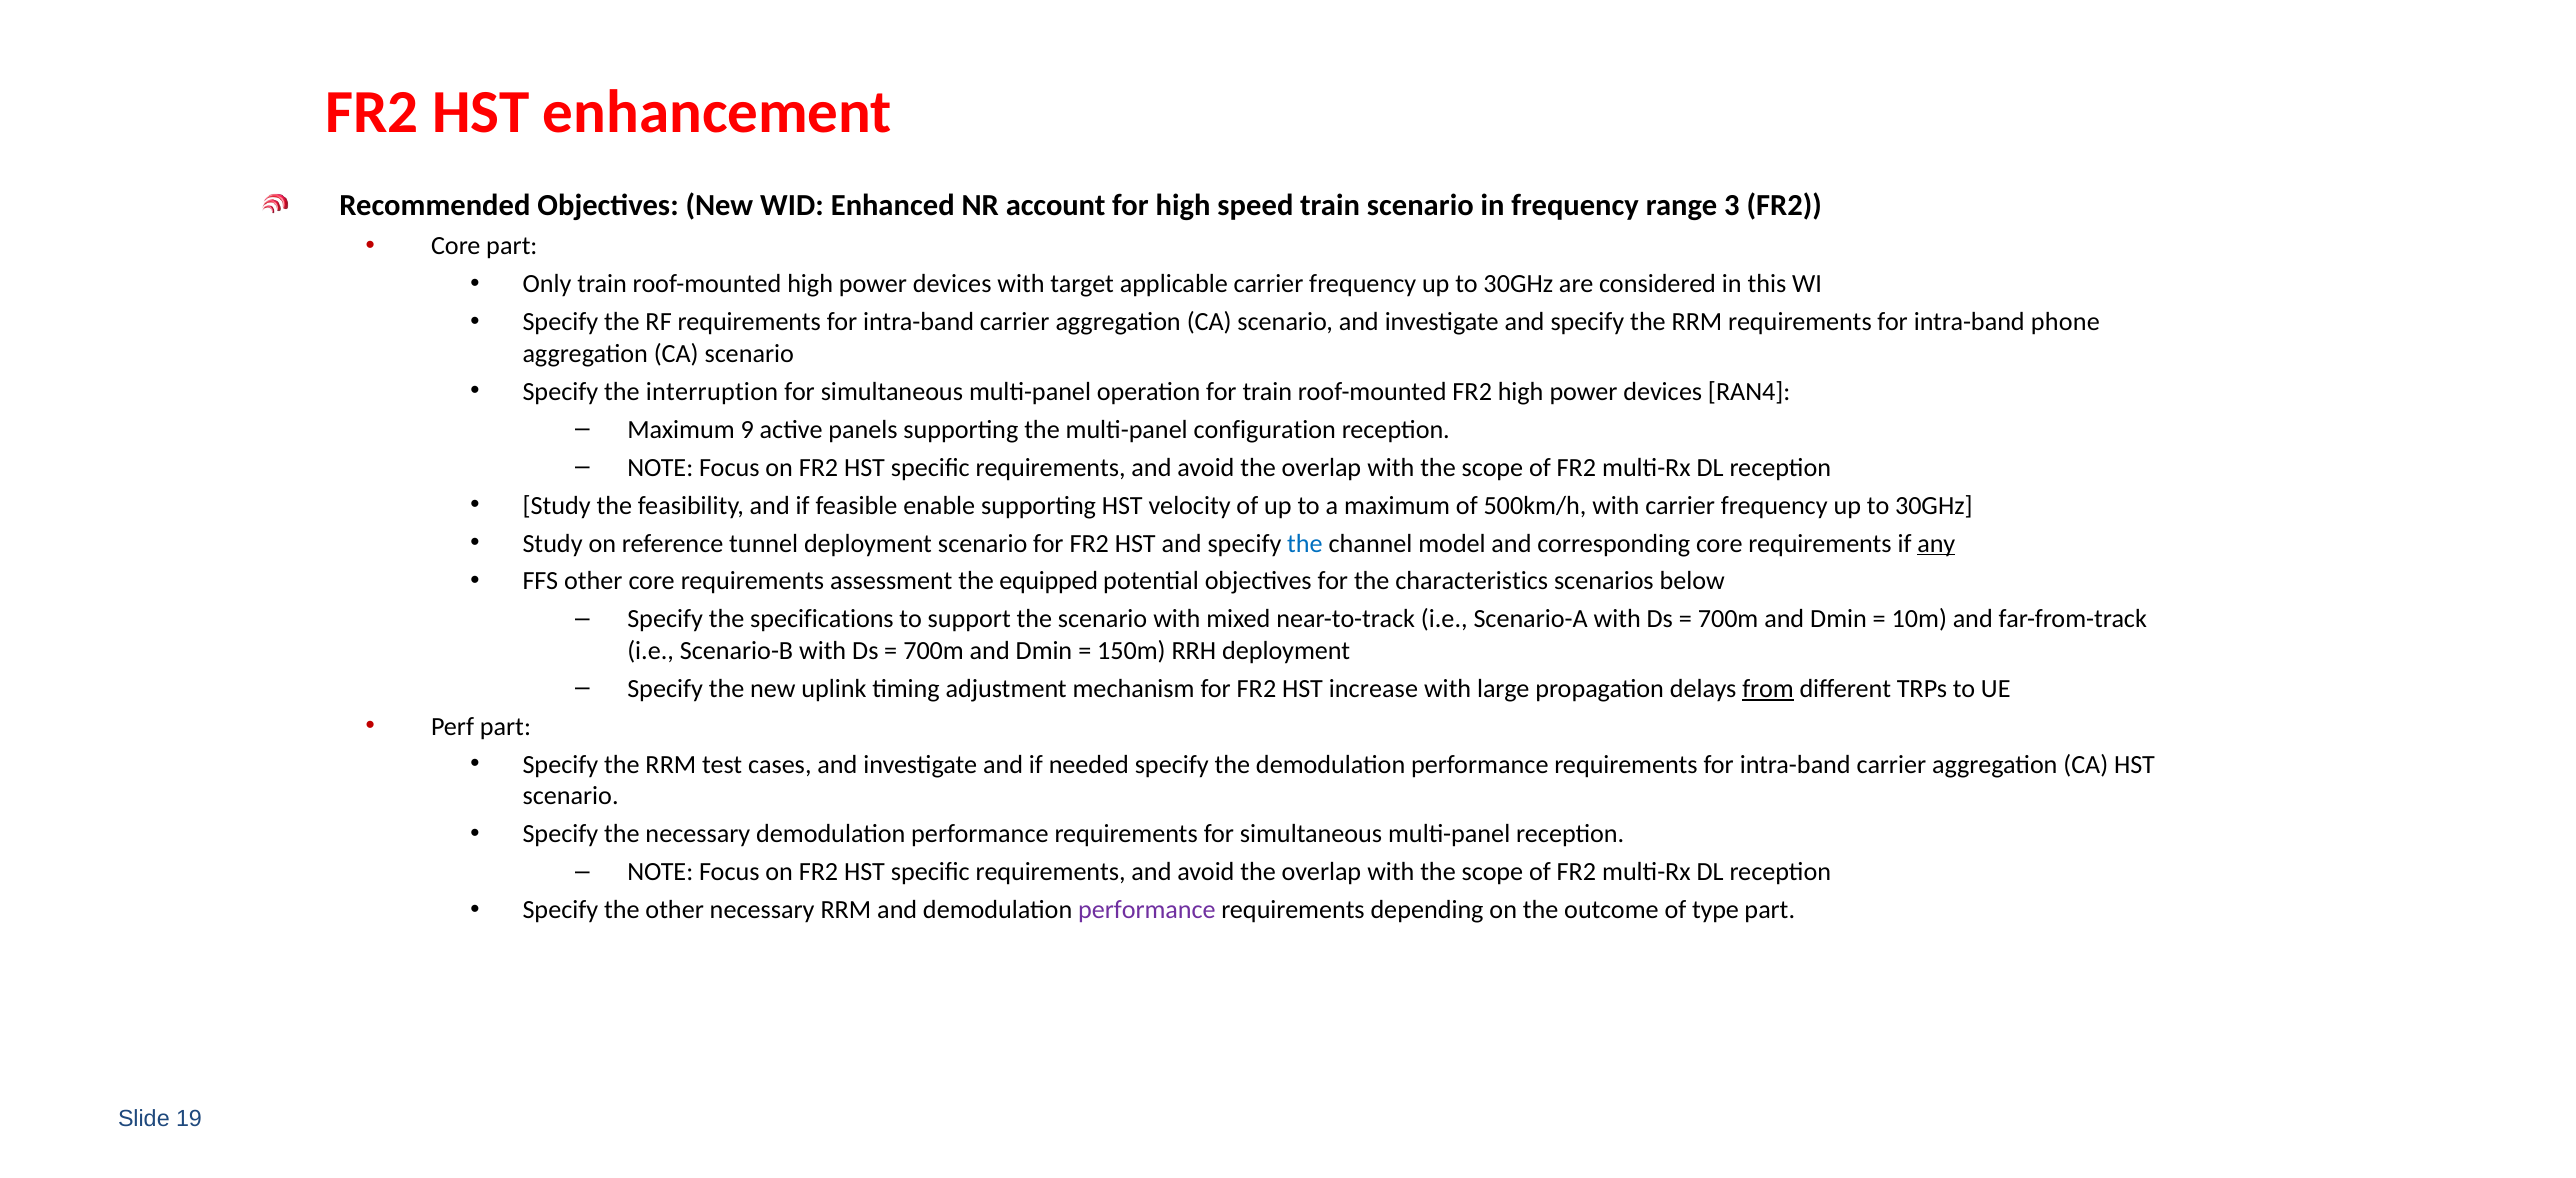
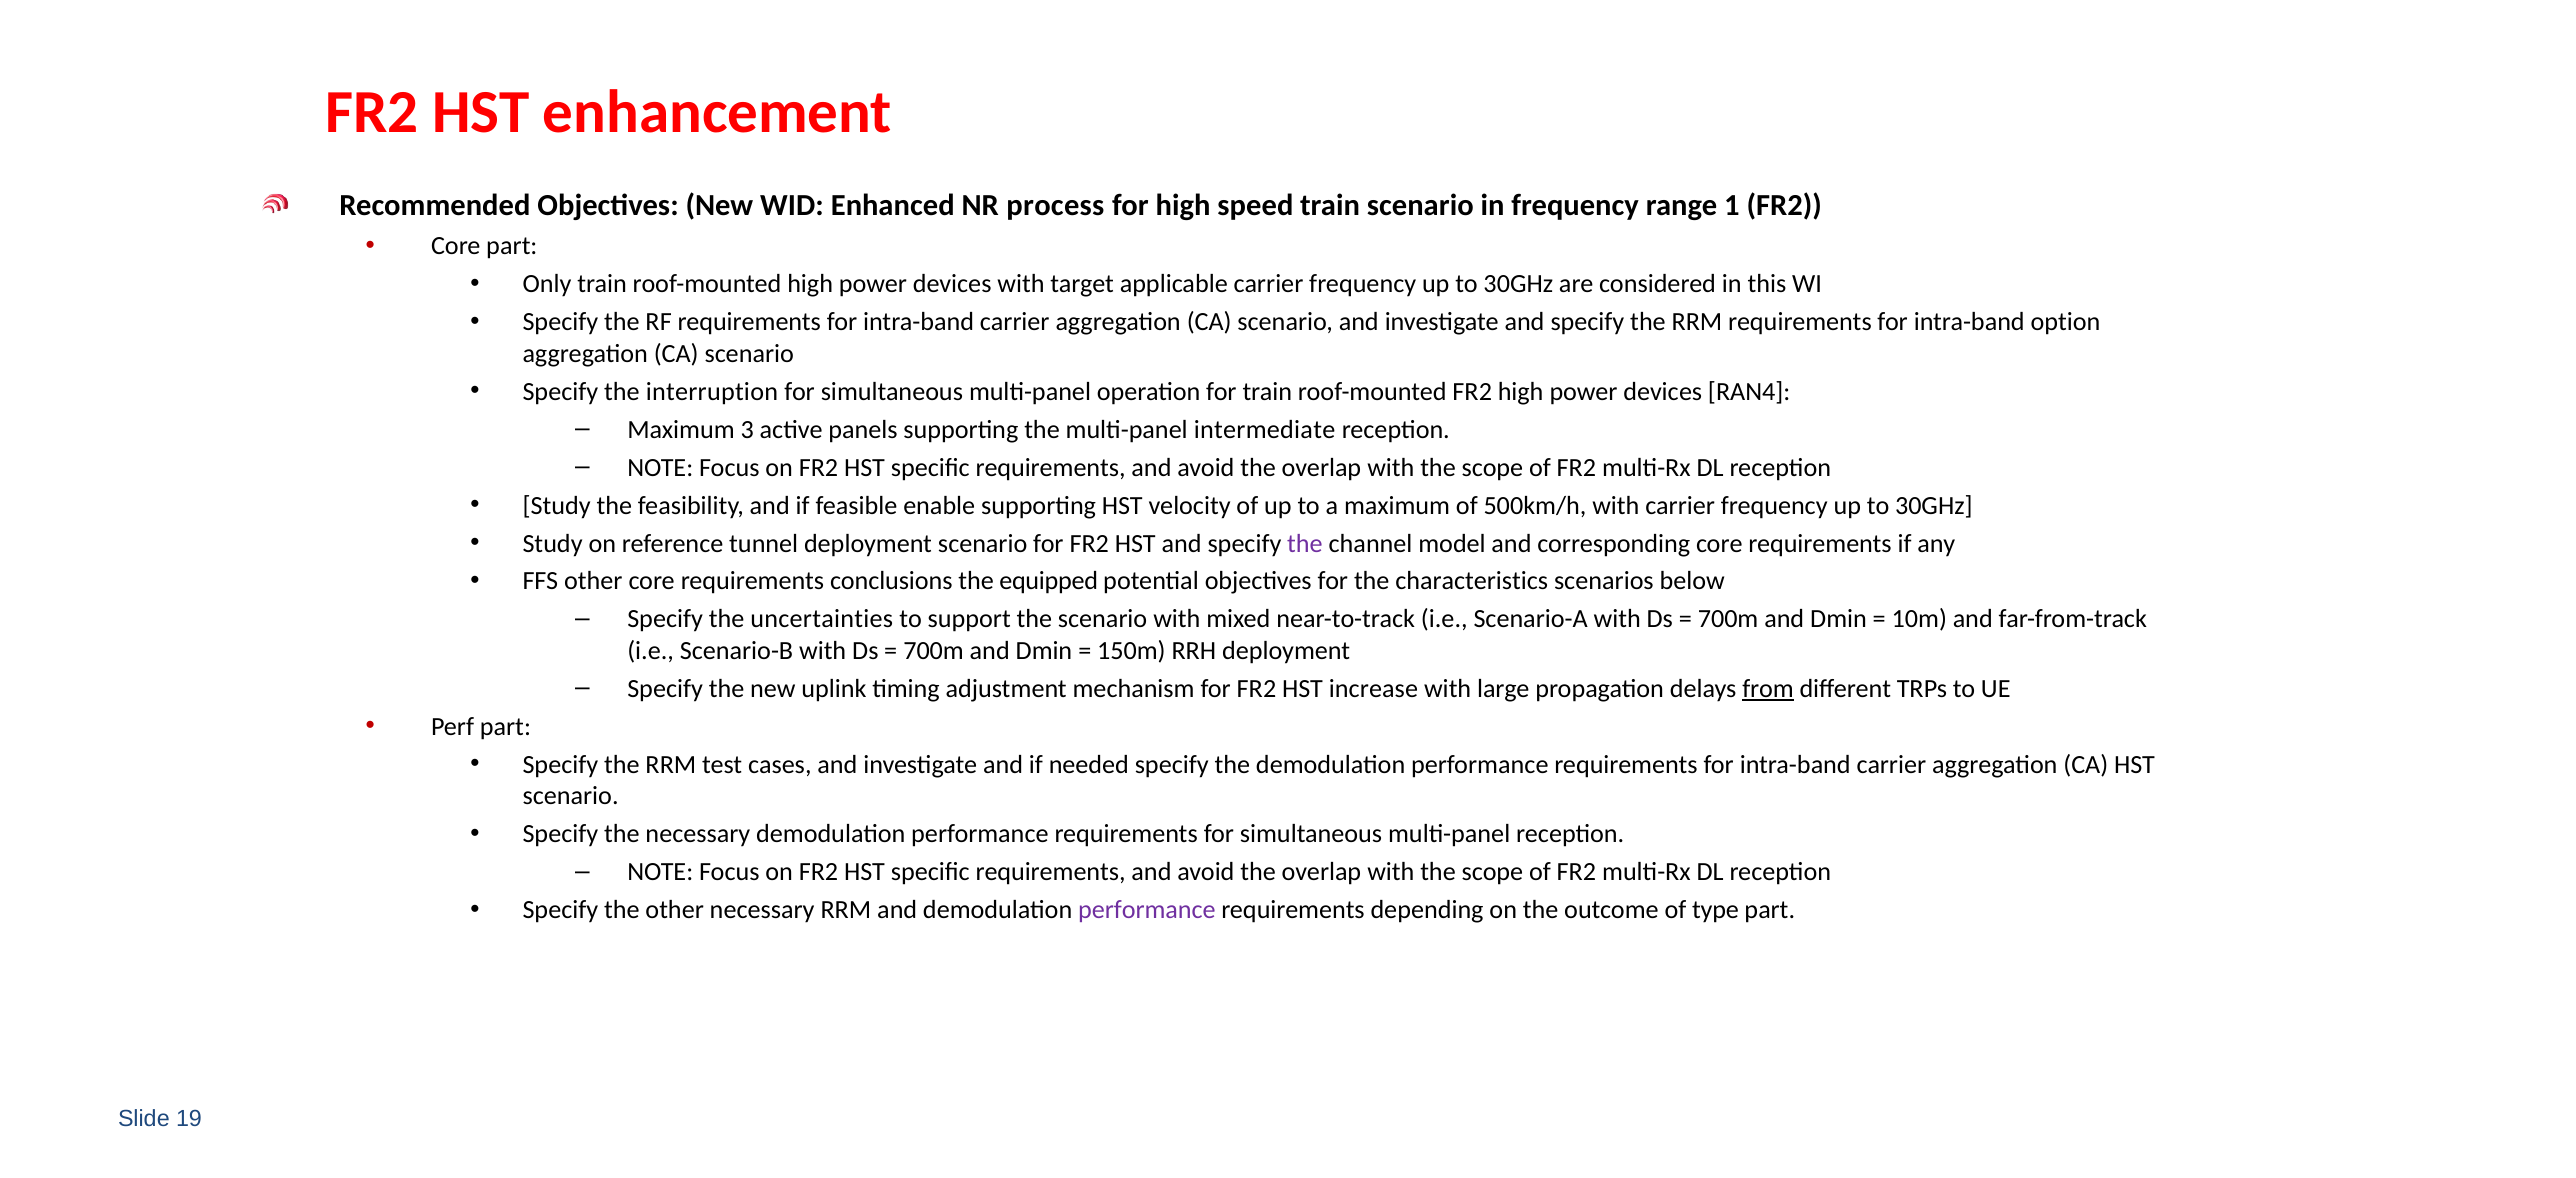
account: account -> process (1055, 206)
3: 3 -> 1 (1732, 206)
phone: phone -> option (2065, 322)
9: 9 -> 3 (747, 430)
configuration: configuration -> intermediate (1265, 430)
the colour: blue -> purple (1305, 543)
any underline: present -> none (1936, 543)
assessment: assessment -> conclusions (891, 581)
specifications: specifications -> uncertainties (822, 619)
